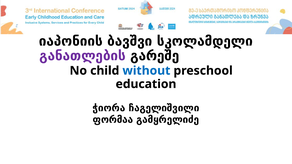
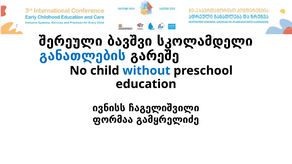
იაპონიის: იაპონიის -> შერეული (71, 41)
განათლების colour: purple -> blue (83, 56)
ჭიორა: ჭიორა -> ივნისს (109, 108)
